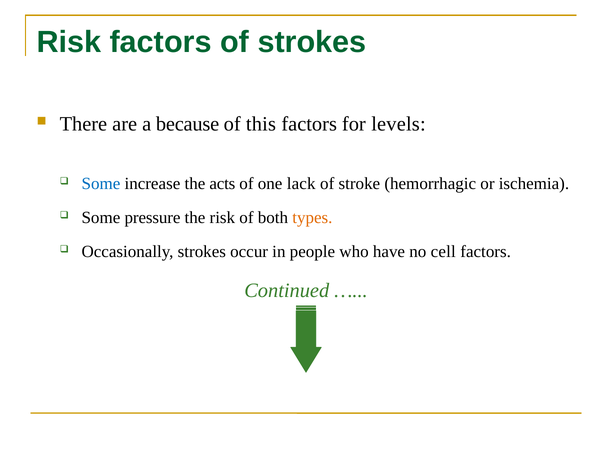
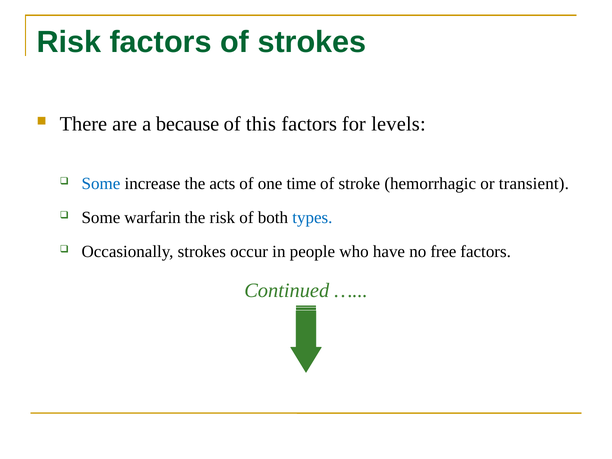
lack: lack -> time (301, 183)
ischemia: ischemia -> transient (534, 183)
pressure: pressure -> warfarin (153, 217)
types colour: orange -> blue (312, 217)
cell: cell -> free (443, 251)
